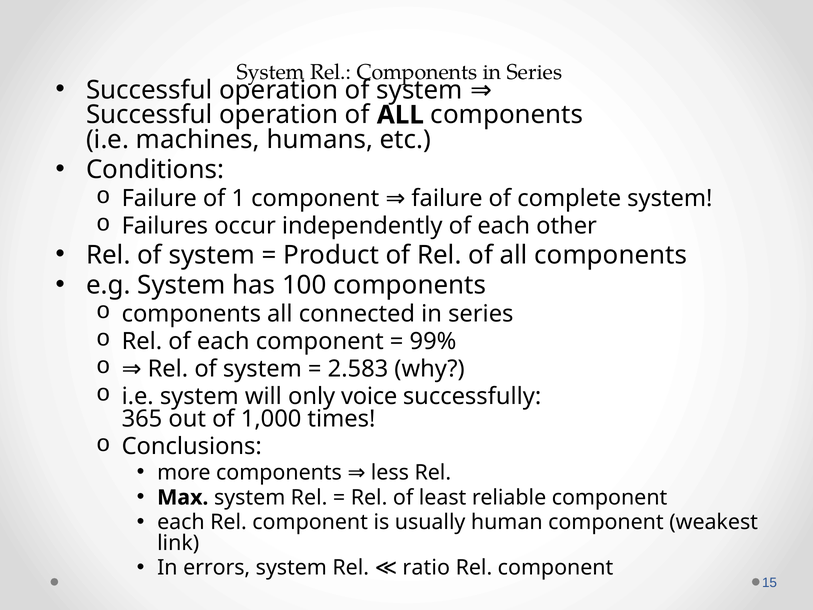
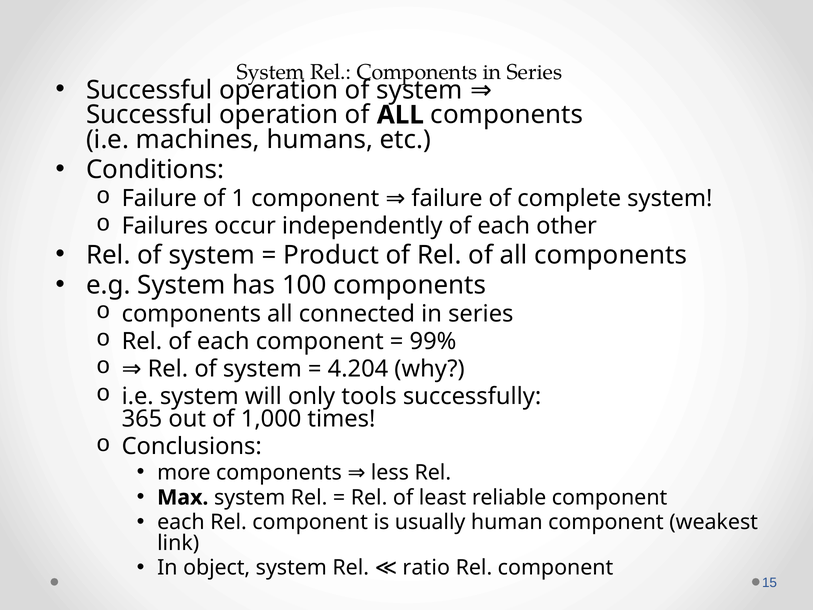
2.583: 2.583 -> 4.204 (358, 369)
voice: voice -> tools (369, 396)
errors: errors -> object (217, 568)
